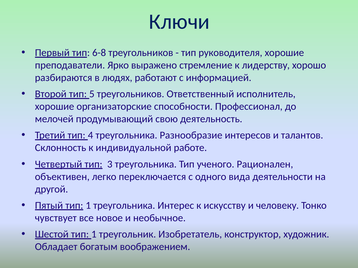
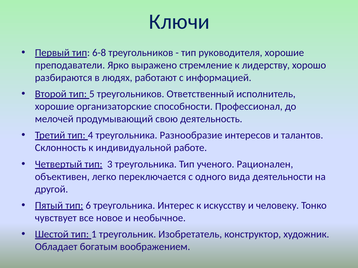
Пятый тип 1: 1 -> 6 (88, 206)
